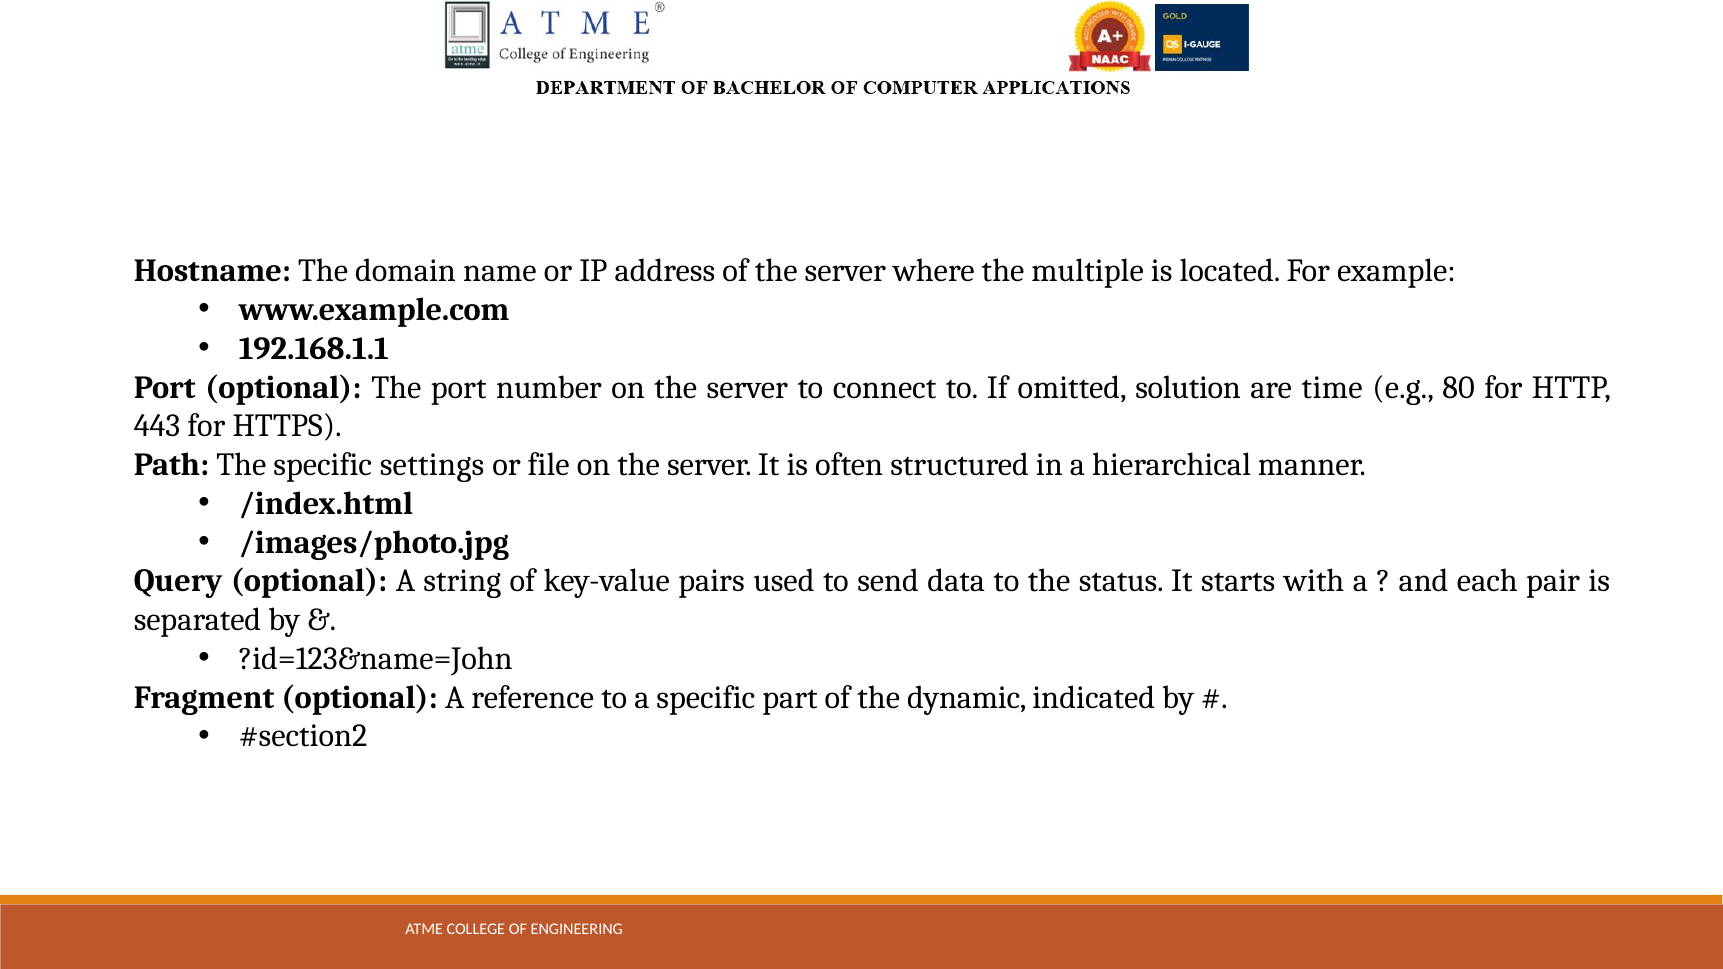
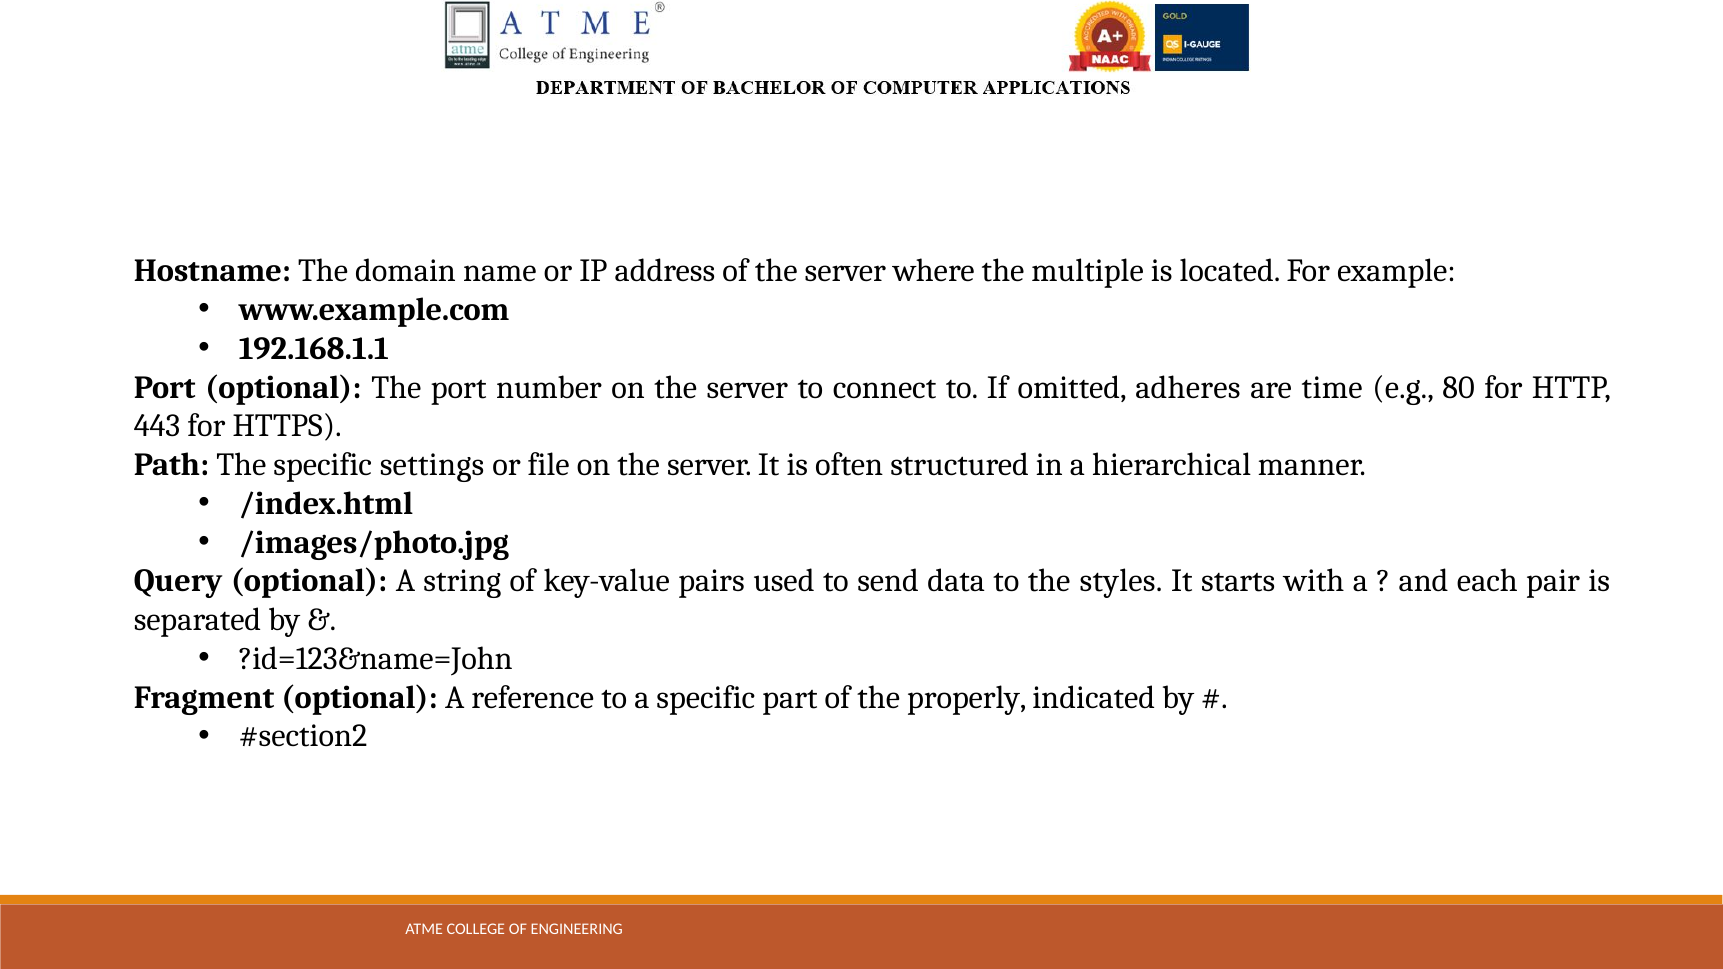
solution: solution -> adheres (1188, 388)
status: status -> styles (1121, 581)
dynamic: dynamic -> properly (967, 698)
